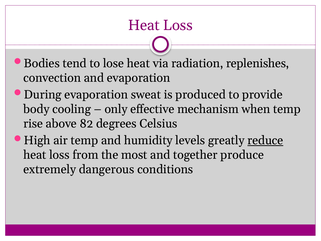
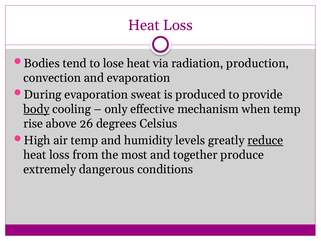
replenishes: replenishes -> production (258, 63)
body underline: none -> present (36, 109)
82: 82 -> 26 (86, 124)
